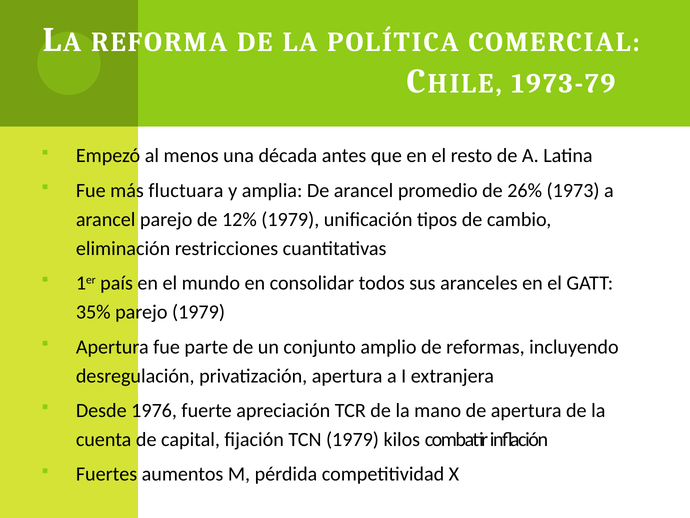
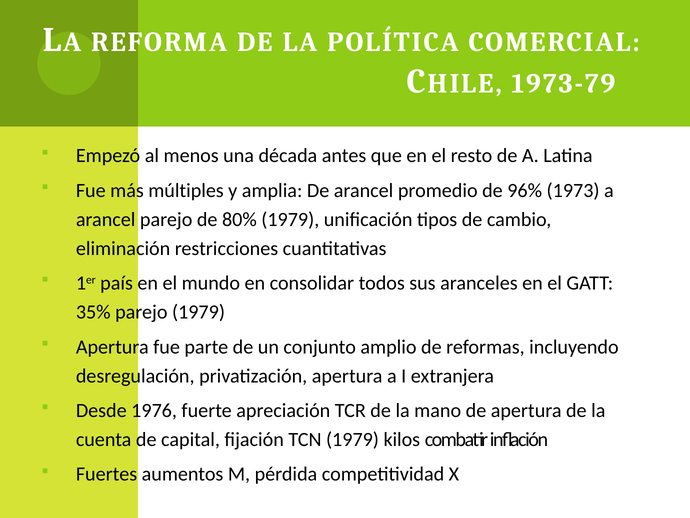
fluctuara: fluctuara -> múltiples (186, 190)
26%: 26% -> 96% (525, 190)
12%: 12% -> 80% (239, 219)
